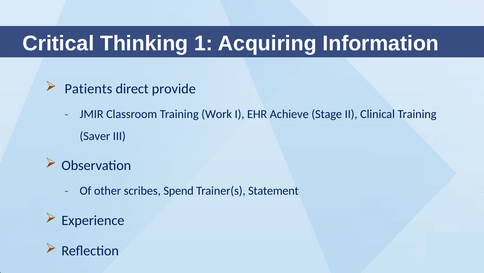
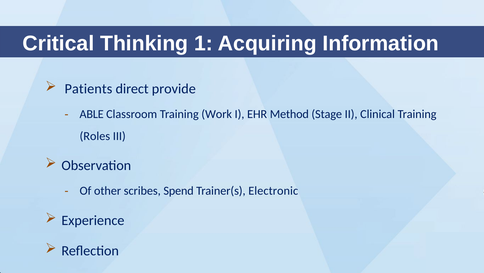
JMIR: JMIR -> ABLE (92, 114)
Achieve: Achieve -> Method (289, 114)
Saver: Saver -> Roles (95, 136)
Statement: Statement -> Electronic (273, 190)
